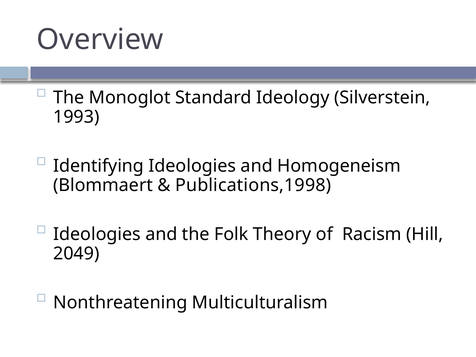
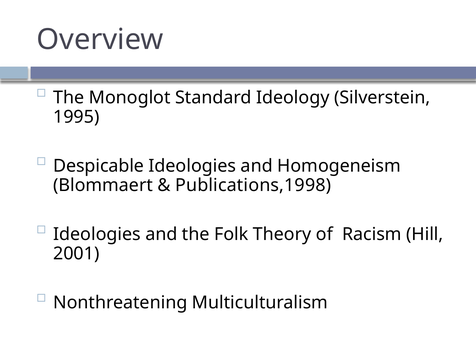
1993: 1993 -> 1995 (76, 117)
Identifying: Identifying -> Despicable (99, 166)
2049: 2049 -> 2001 (76, 254)
